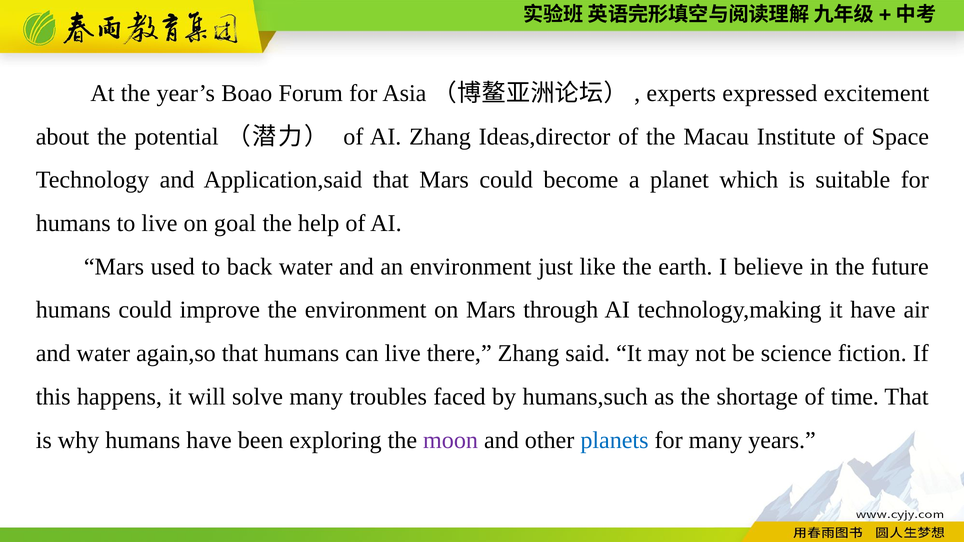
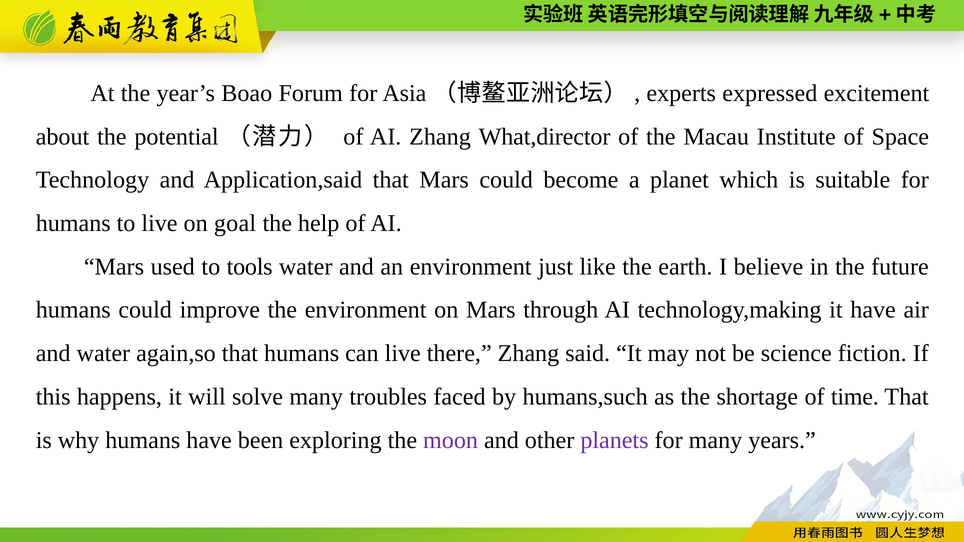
Ideas,director: Ideas,director -> What,director (545, 137)
back: back -> tools (250, 267)
planets colour: blue -> purple (614, 440)
